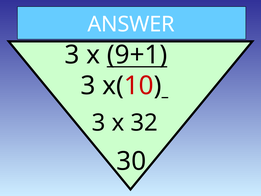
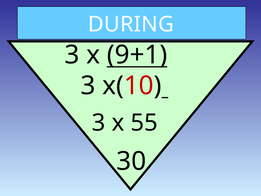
ANSWER: ANSWER -> DURING (131, 24)
32: 32 -> 55 (144, 123)
